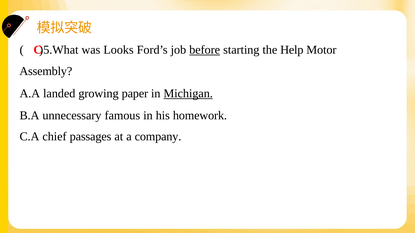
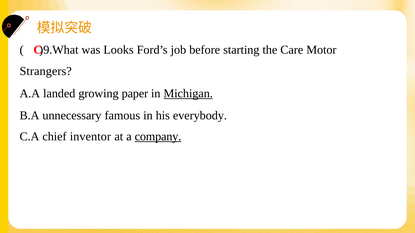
)5.What: )5.What -> )9.What (59, 50)
before underline: present -> none (205, 50)
Help: Help -> Care (292, 50)
Assembly: Assembly -> Strangers (46, 71)
homework: homework -> everybody (200, 116)
passages: passages -> inventor (90, 137)
company underline: none -> present (158, 137)
